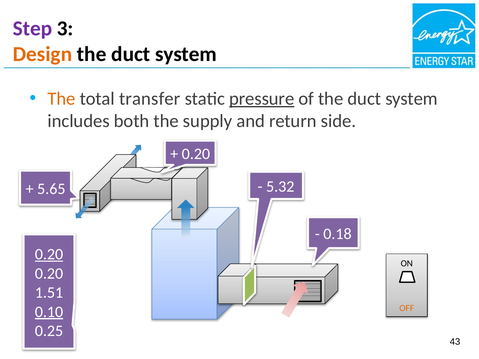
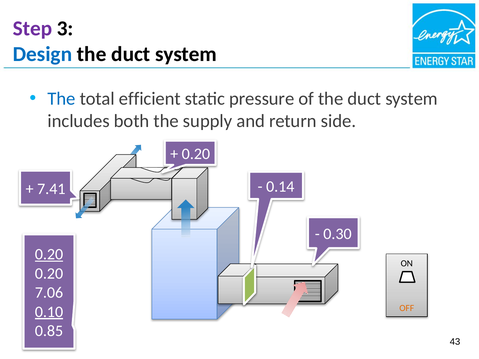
Design colour: orange -> blue (42, 54)
The colour: orange -> blue (62, 99)
transfer: transfer -> efficient (150, 99)
pressure underline: present -> none (262, 99)
5.32: 5.32 -> 0.14 (280, 187)
5.65: 5.65 -> 7.41 (51, 189)
0.18: 0.18 -> 0.30 (337, 234)
1.51: 1.51 -> 7.06 (49, 293)
0.25: 0.25 -> 0.85 (49, 331)
